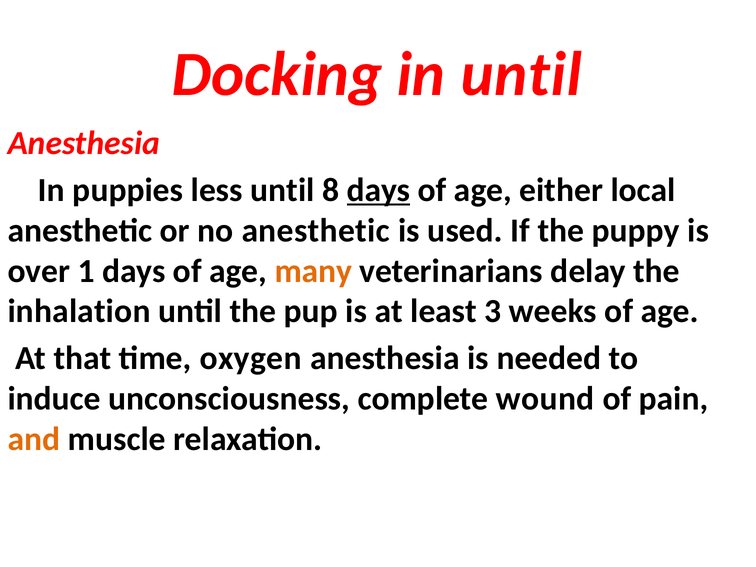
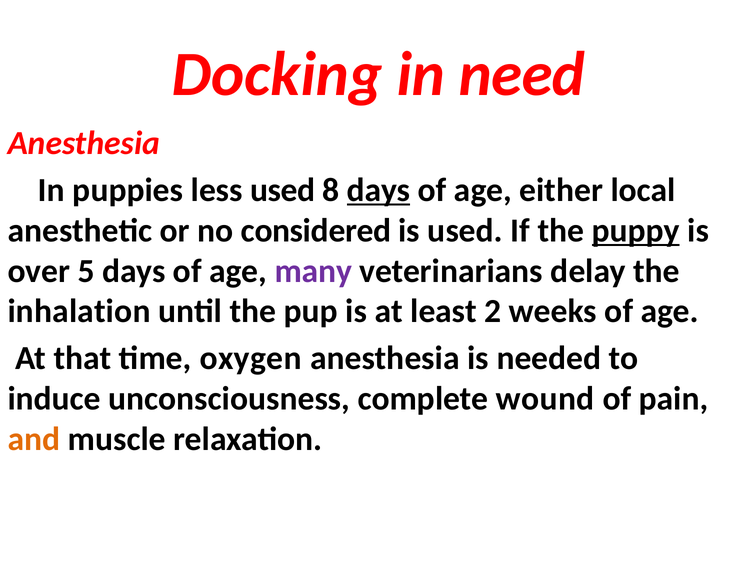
in until: until -> need (522, 74)
less until: until -> used (283, 190)
no anesthetic: anesthetic -> considered (316, 231)
puppy underline: none -> present (636, 231)
1: 1 -> 5 (86, 271)
many colour: orange -> purple (313, 271)
3: 3 -> 2 (493, 311)
